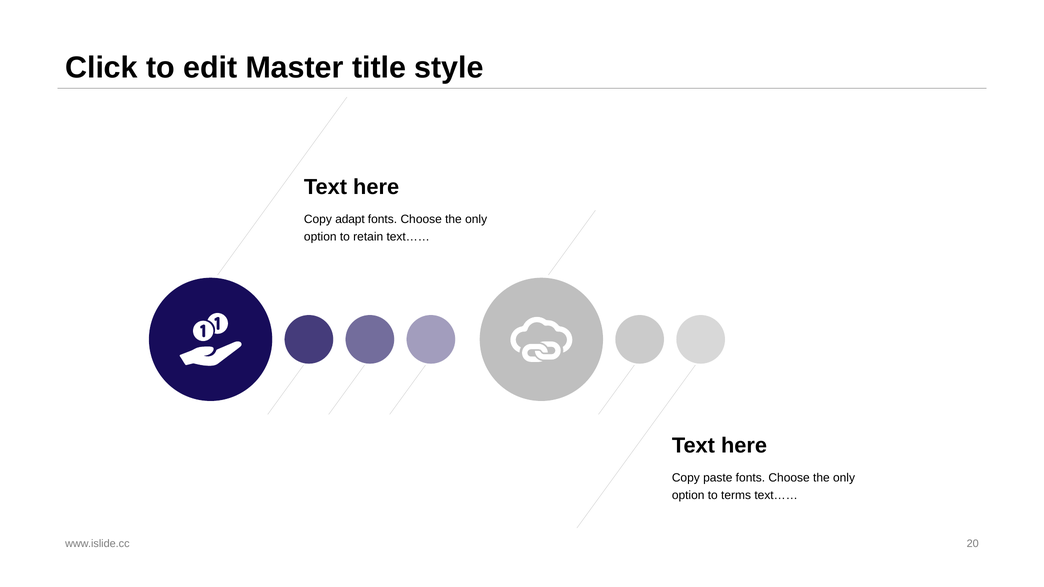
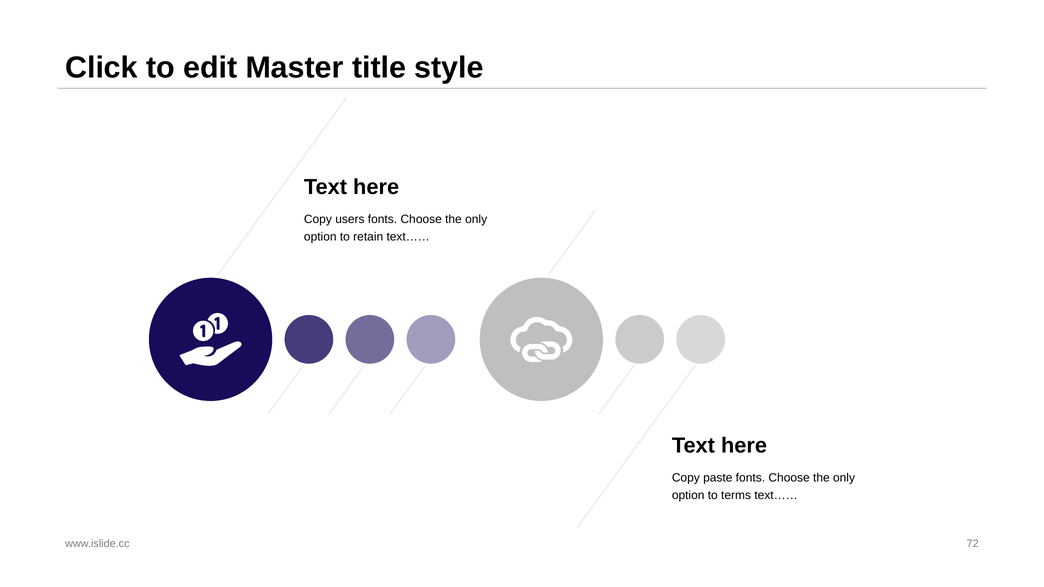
adapt: adapt -> users (350, 220)
20: 20 -> 72 (973, 544)
